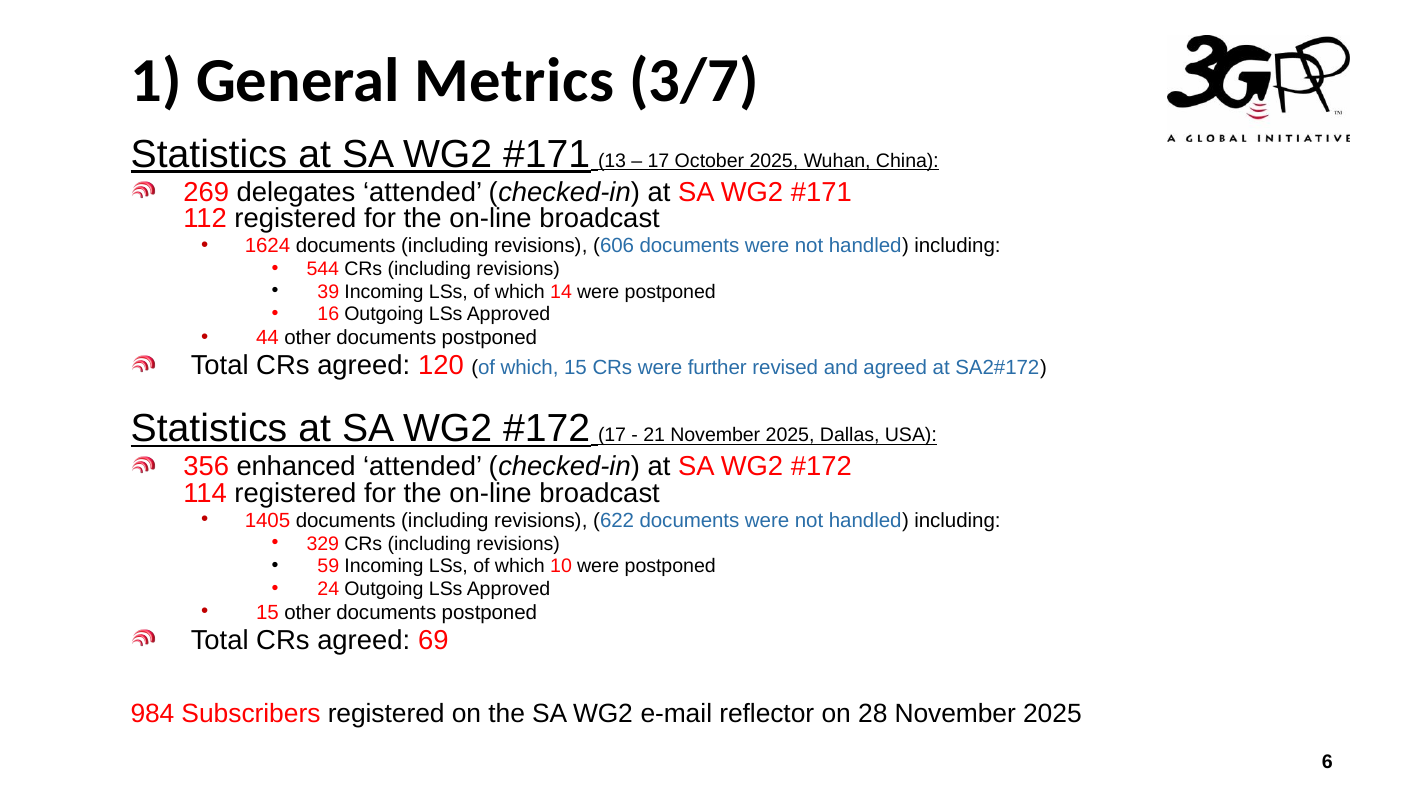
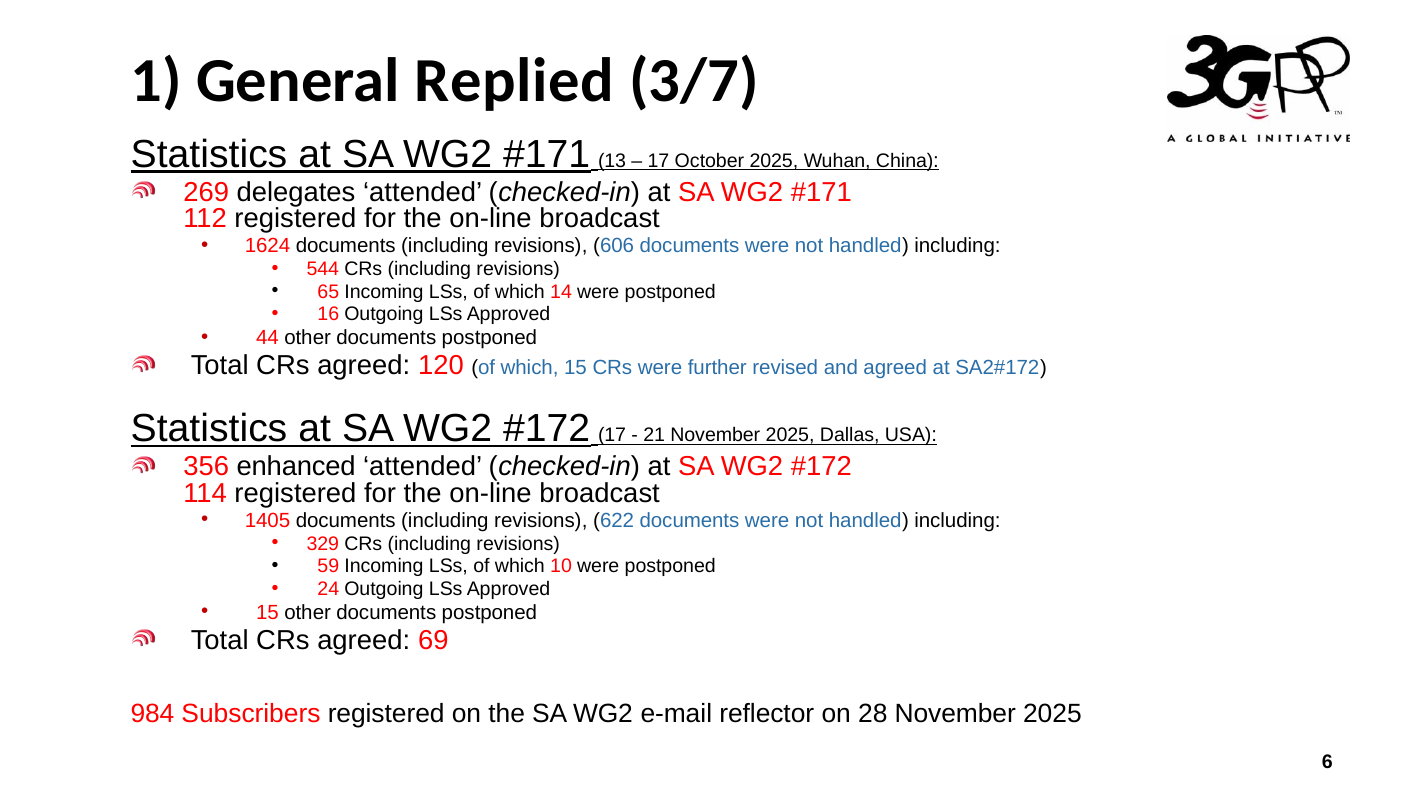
Metrics: Metrics -> Replied (514, 81)
39: 39 -> 65 (328, 292)
